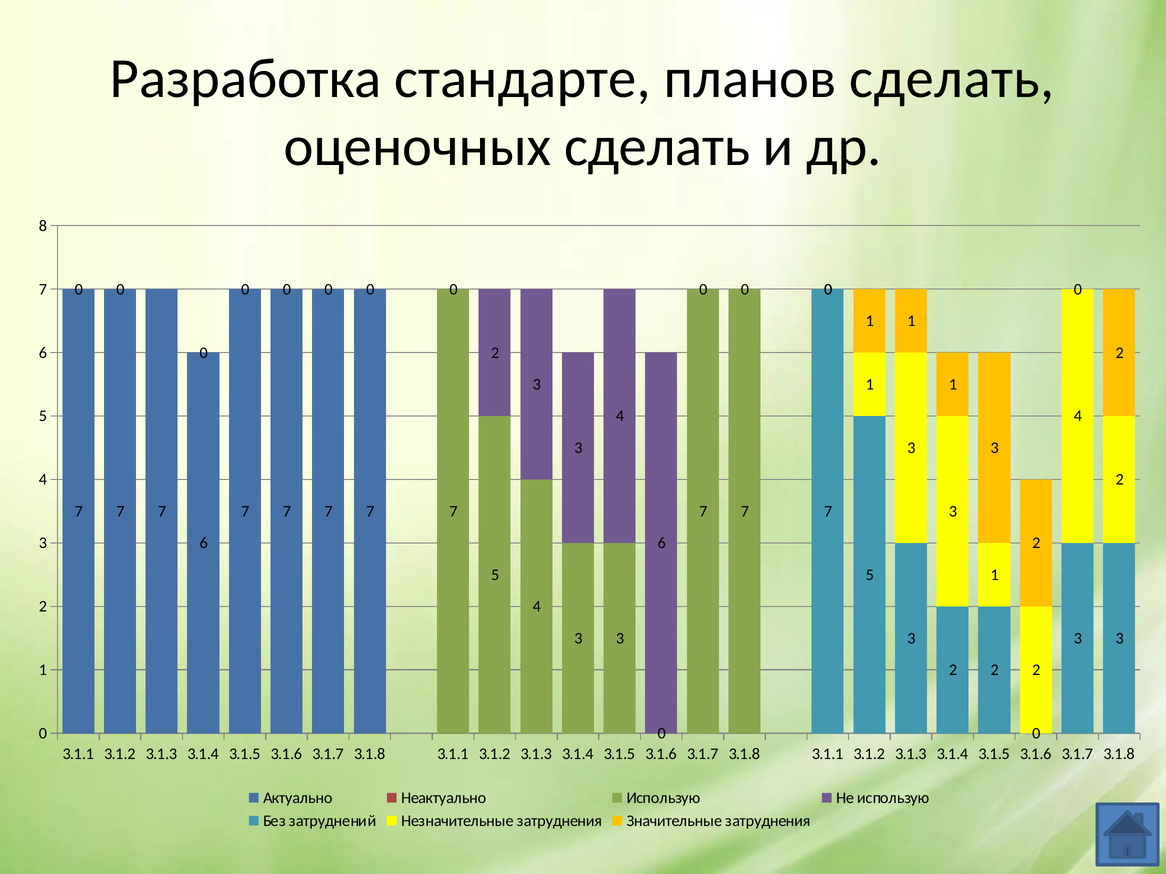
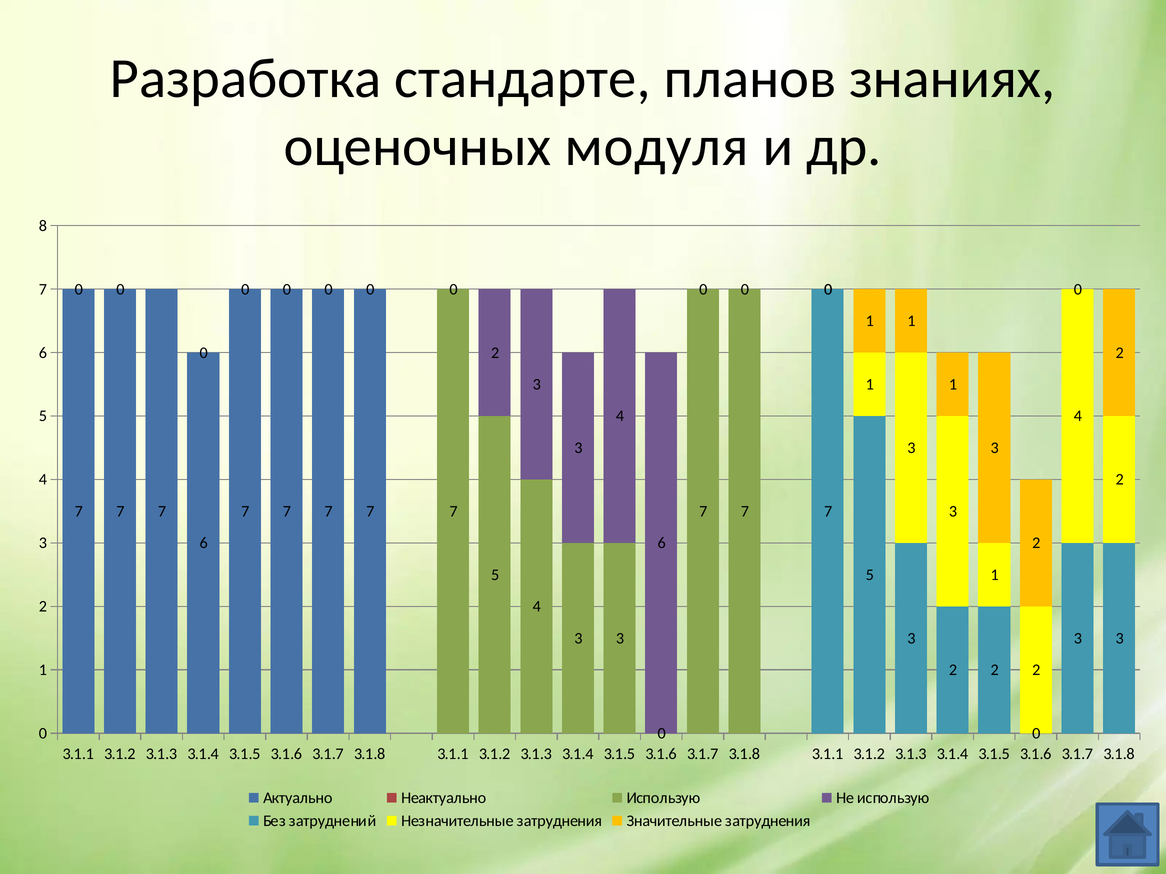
планов сделать: сделать -> знаниях (952, 79)
оценочных сделать: сделать -> модуля (657, 147)
